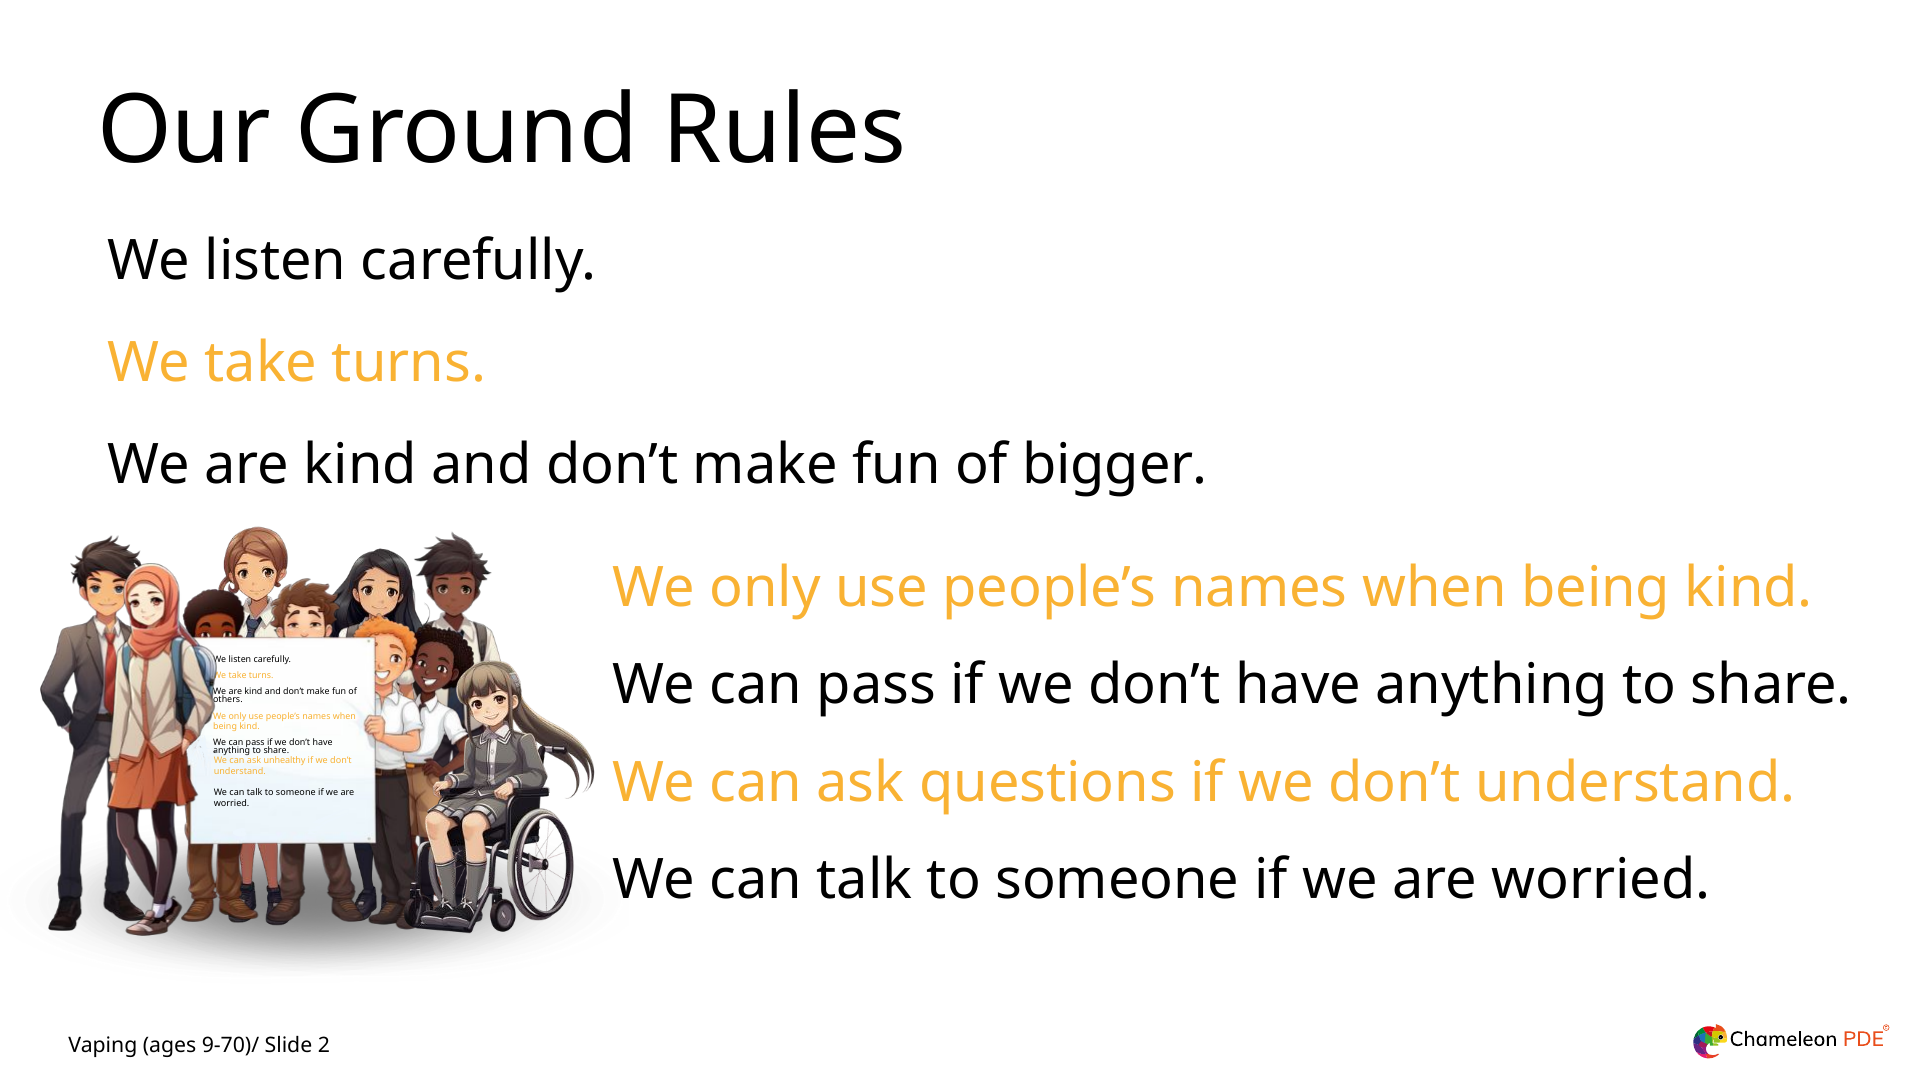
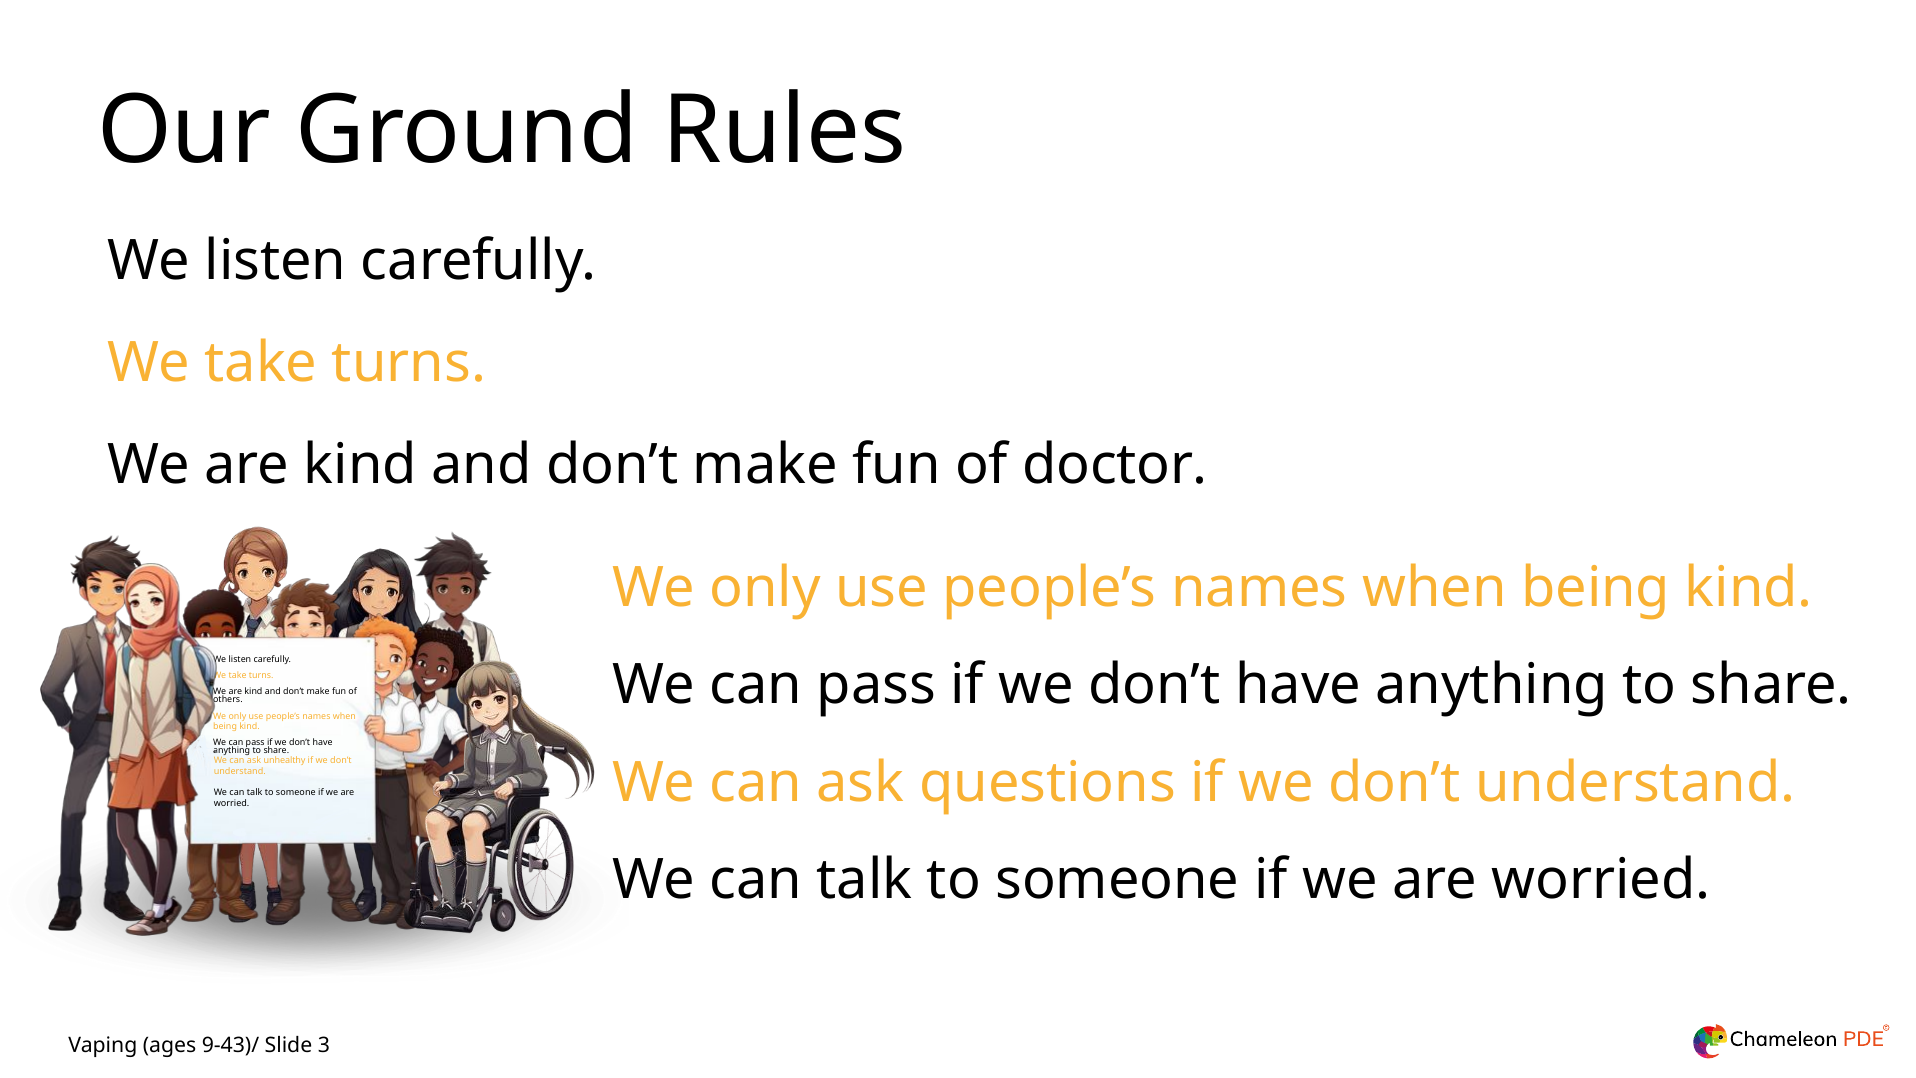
bigger: bigger -> doctor (1115, 465)
9-70)/: 9-70)/ -> 9-43)/ (230, 1045)
2: 2 -> 3 (324, 1045)
